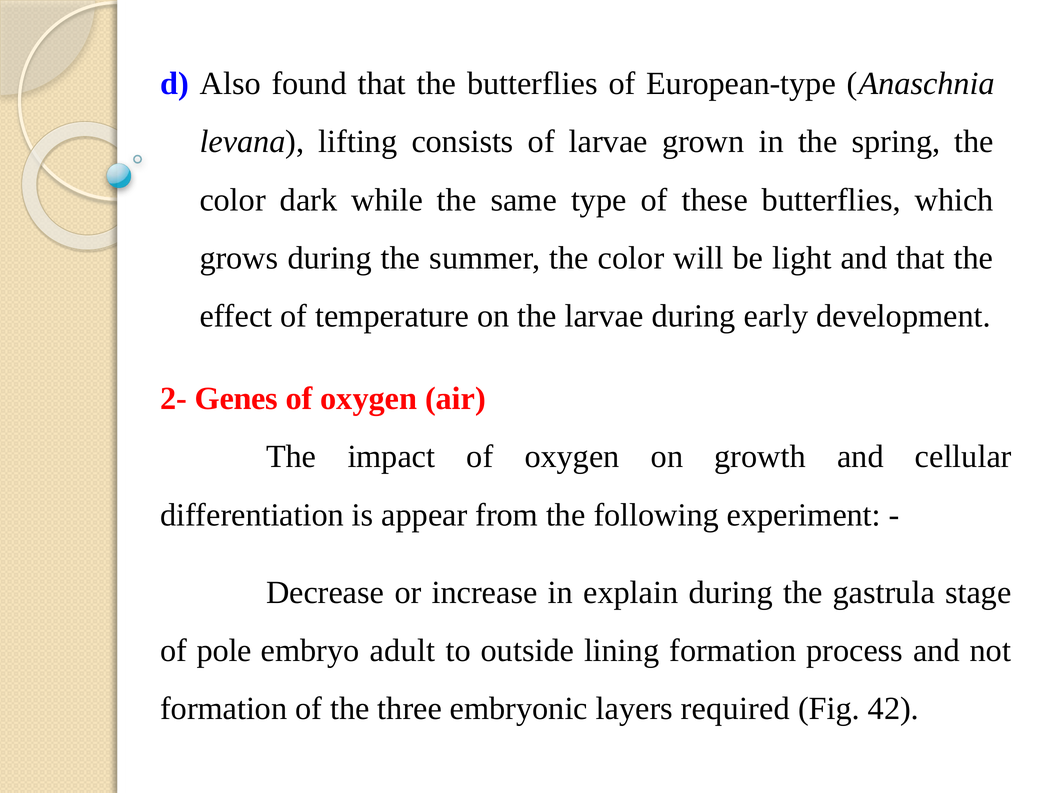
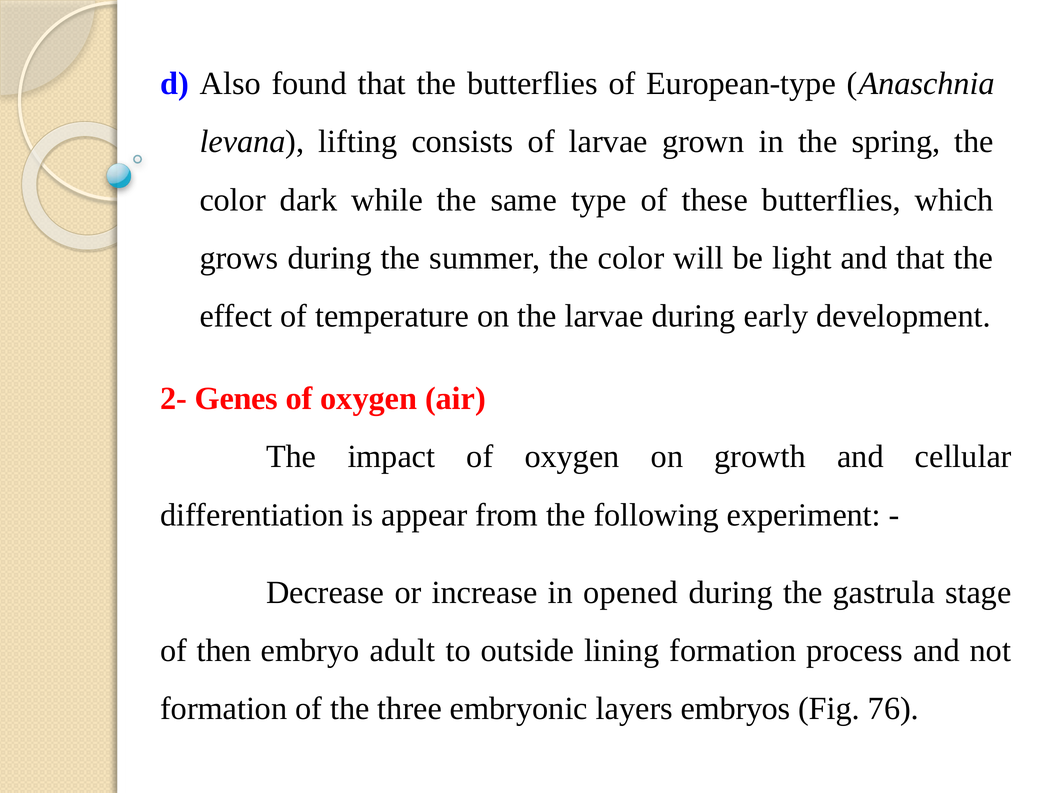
explain: explain -> opened (631, 593)
pole: pole -> then (224, 651)
required: required -> embryos (736, 709)
42: 42 -> 76 (893, 709)
